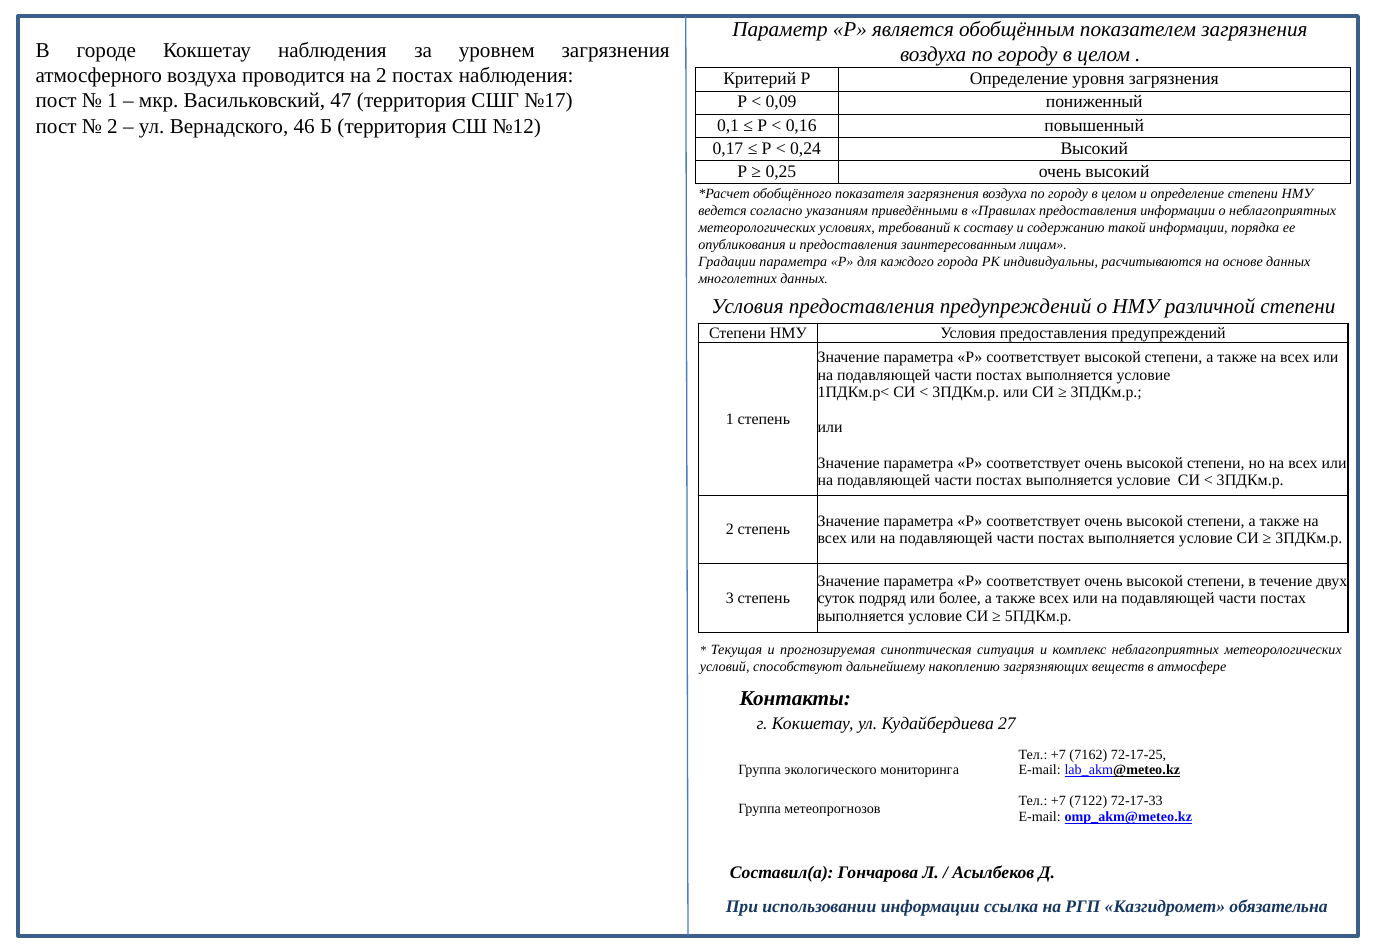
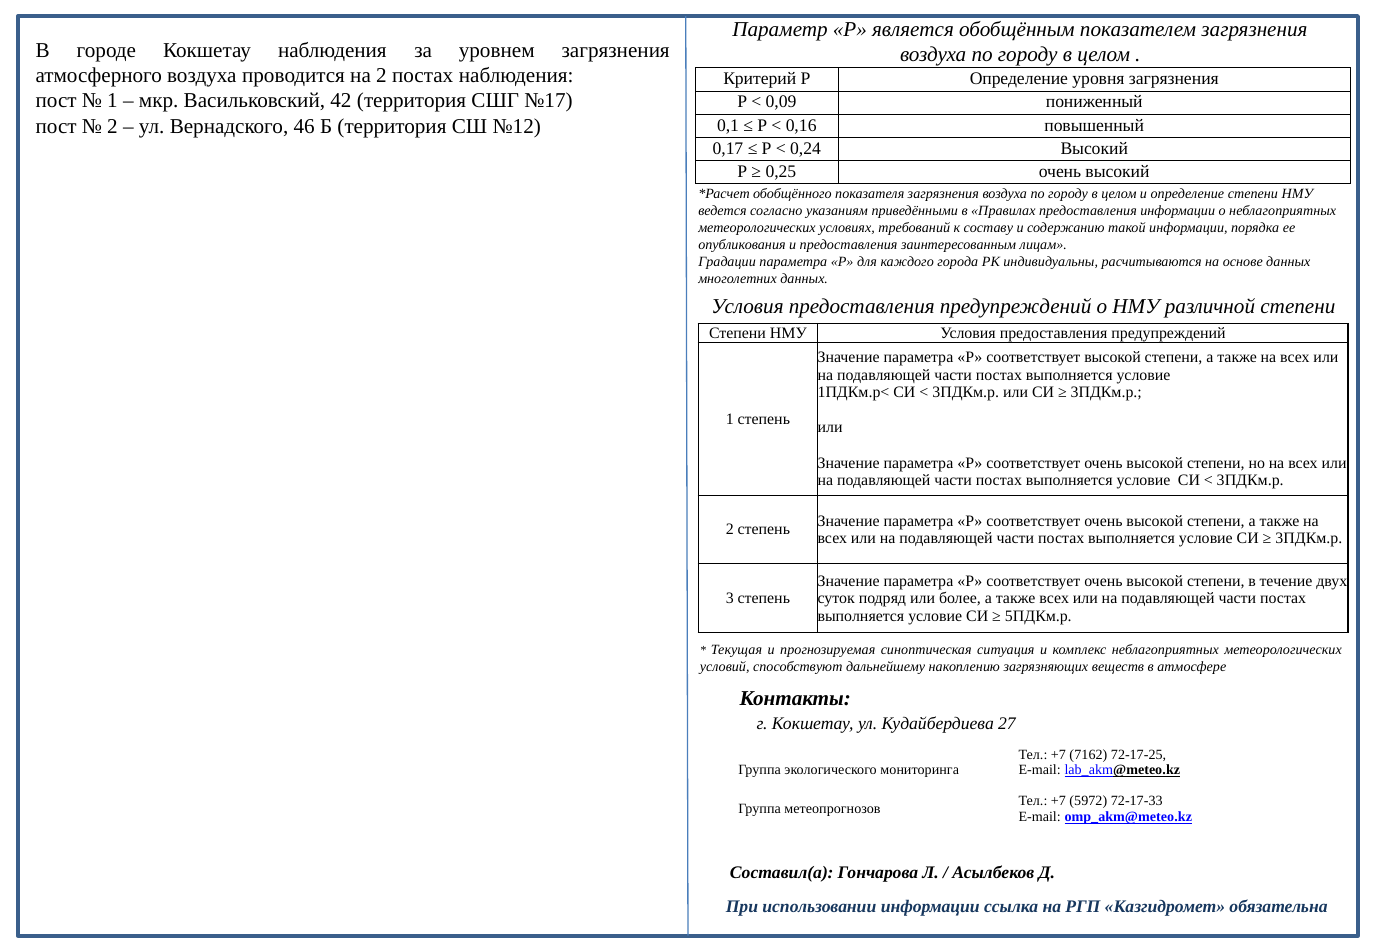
47: 47 -> 42 (341, 101)
7122: 7122 -> 5972 (1088, 802)
